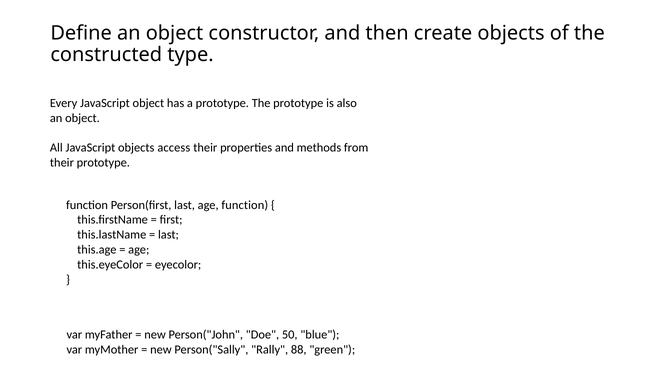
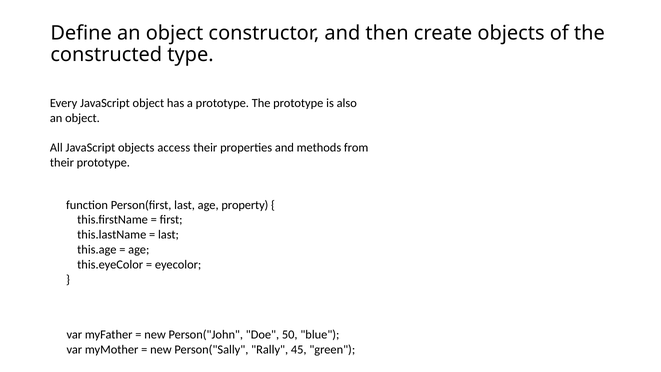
age function: function -> property (245, 205)
88: 88 -> 45 (299, 349)
